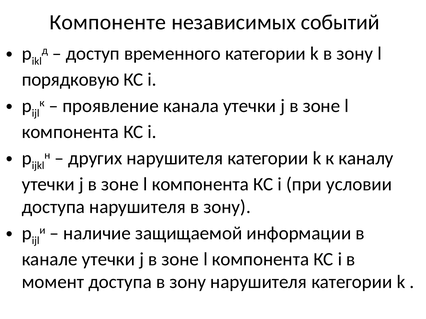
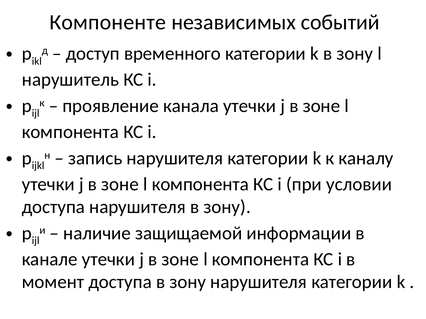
порядковую: порядковую -> нарушитель (70, 80)
других: других -> запись (95, 159)
